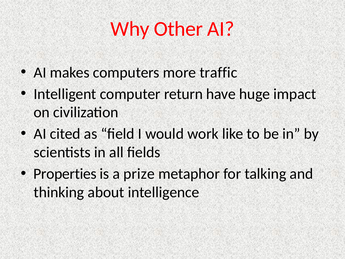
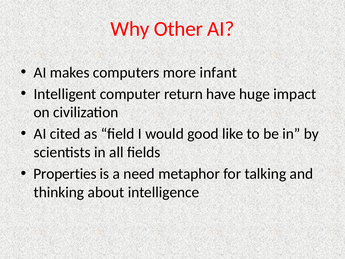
traffic: traffic -> infant (218, 72)
work: work -> good (203, 134)
prize: prize -> need (139, 174)
